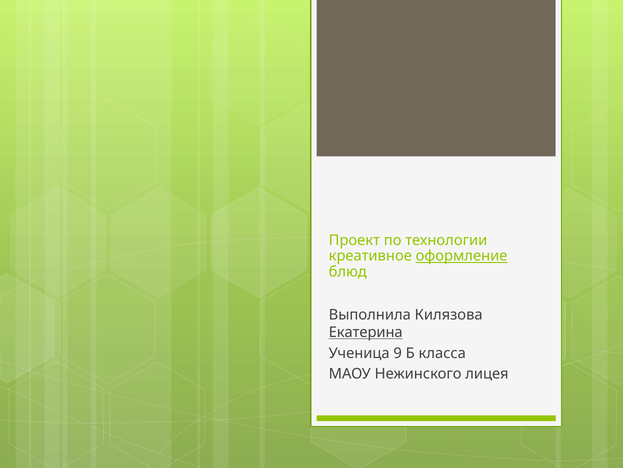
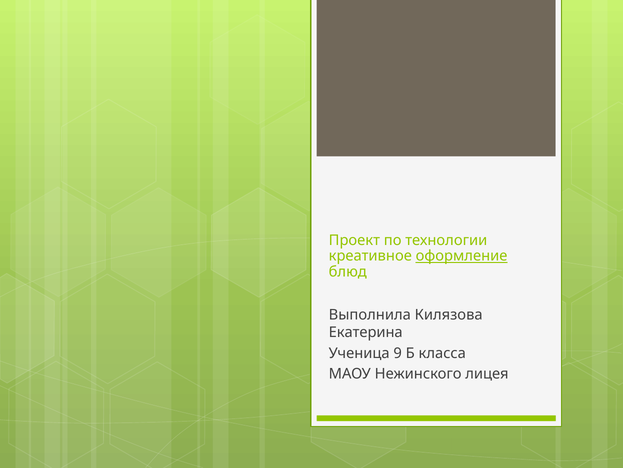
Екатерина underline: present -> none (366, 332)
